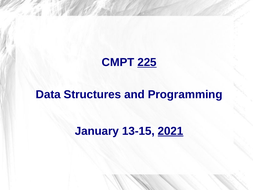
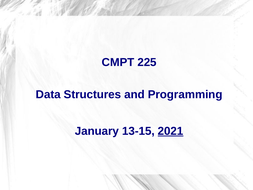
225 underline: present -> none (147, 62)
